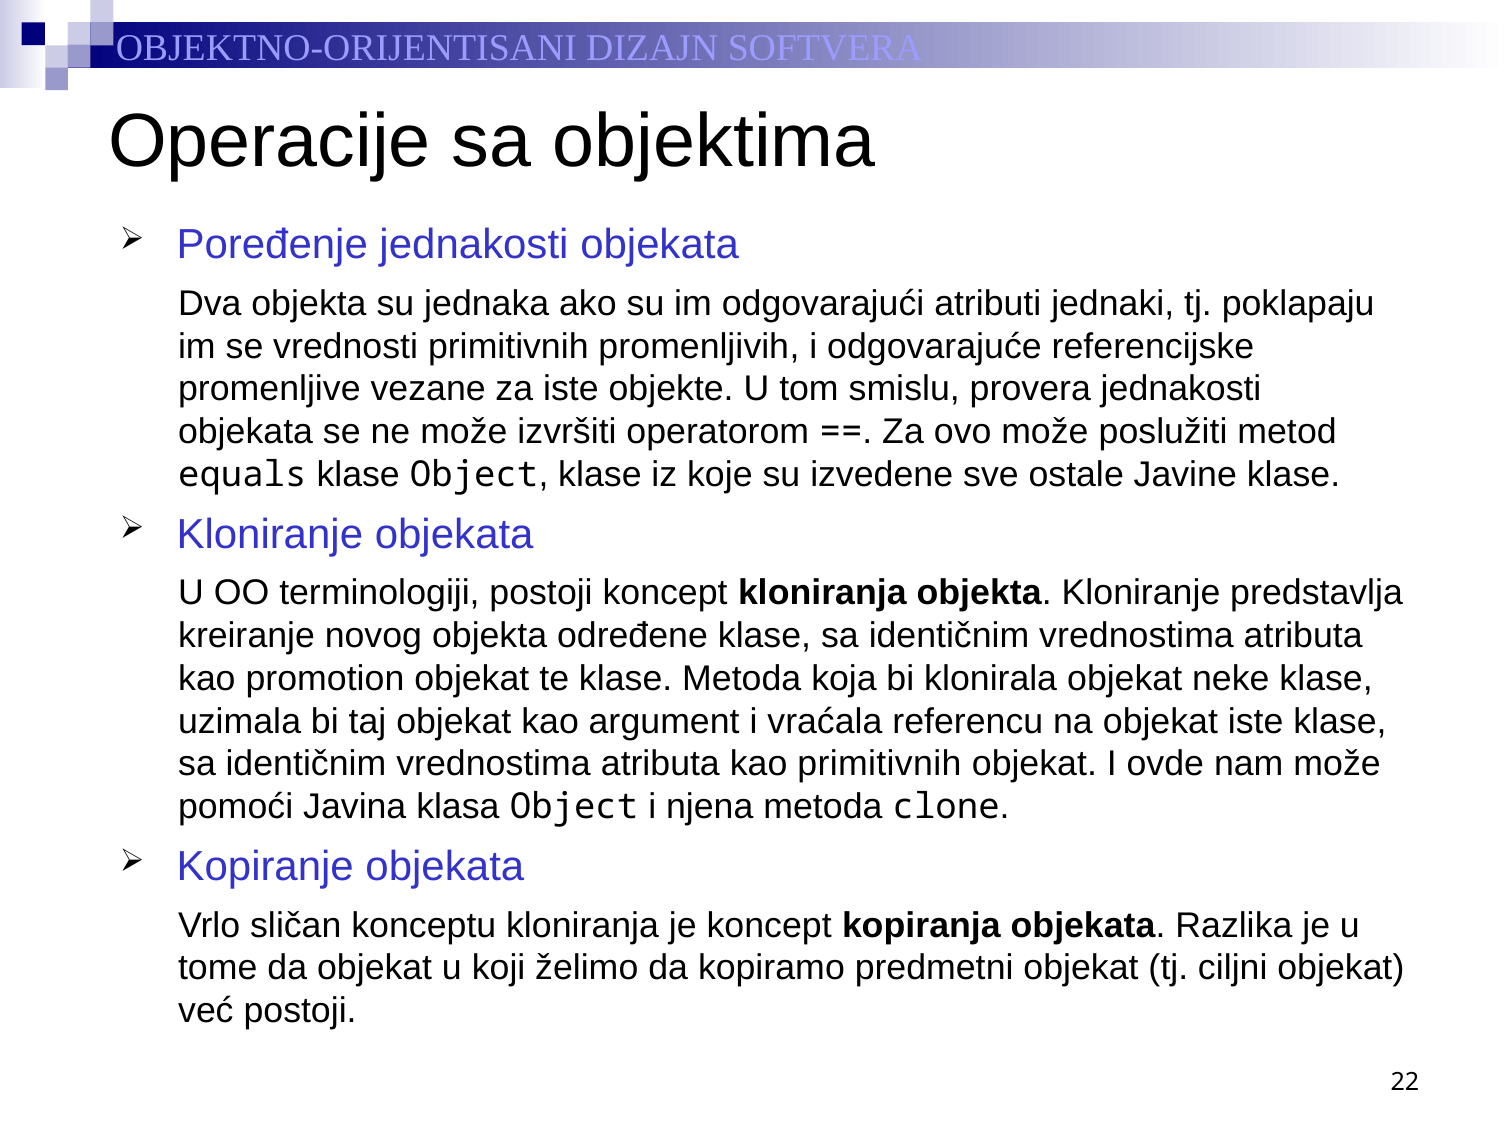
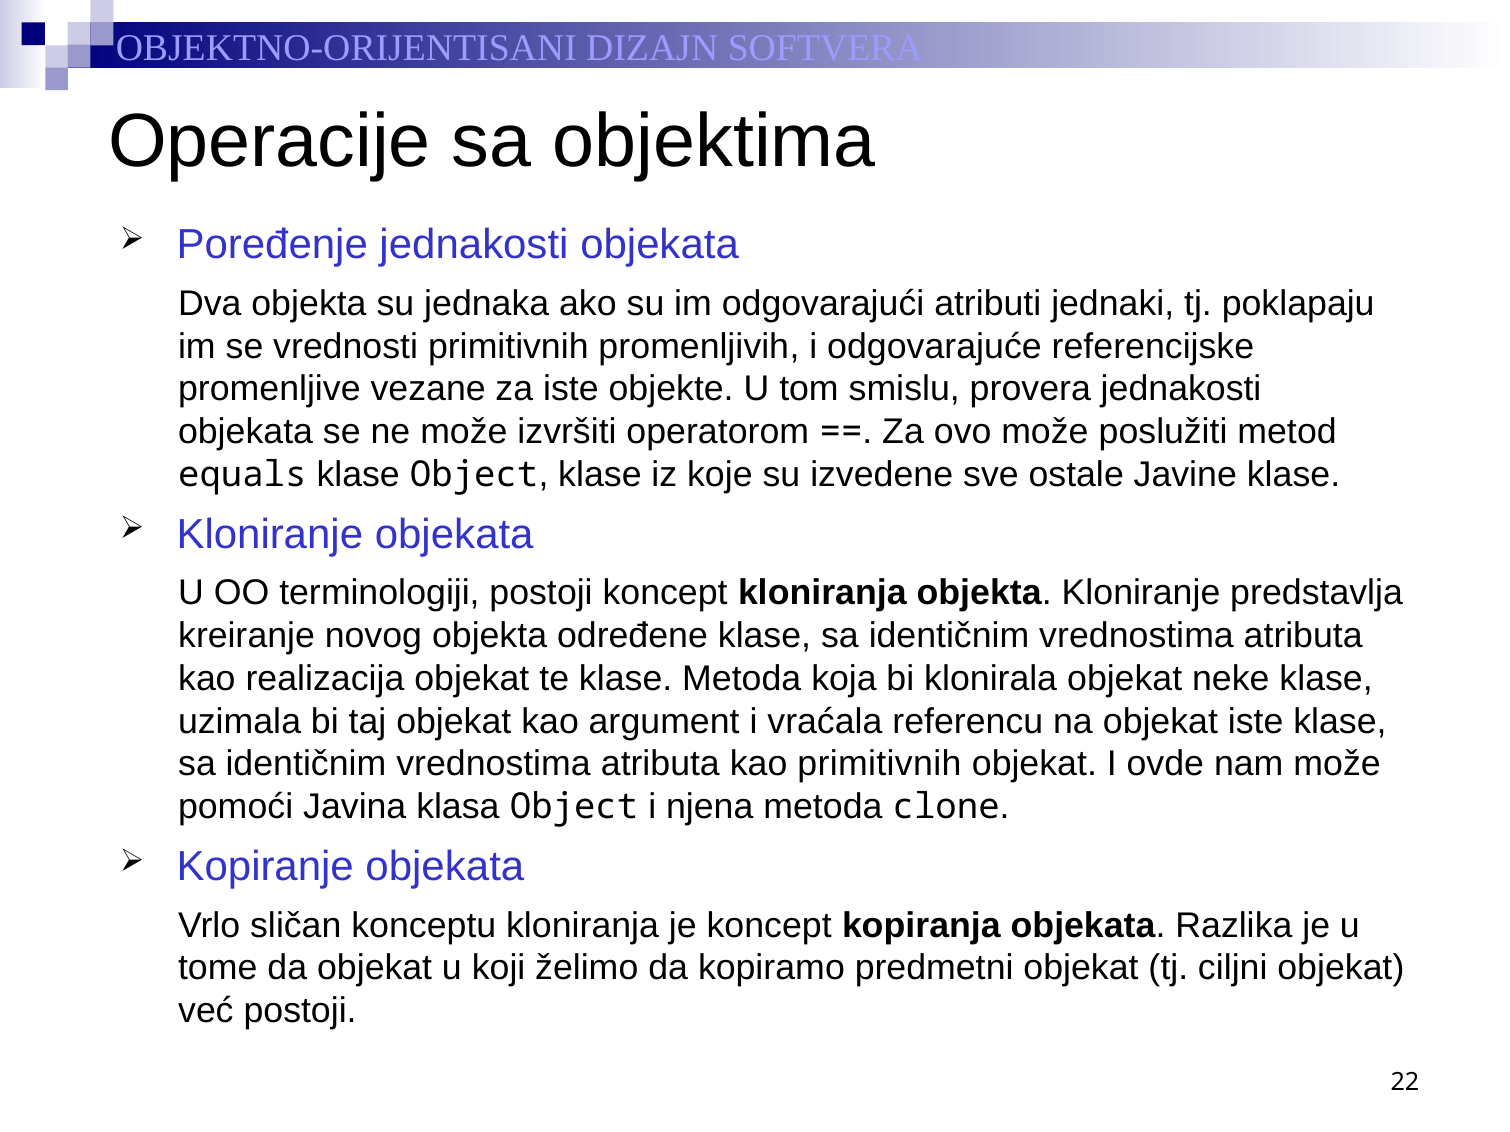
promotion: promotion -> realizacija (325, 679)
